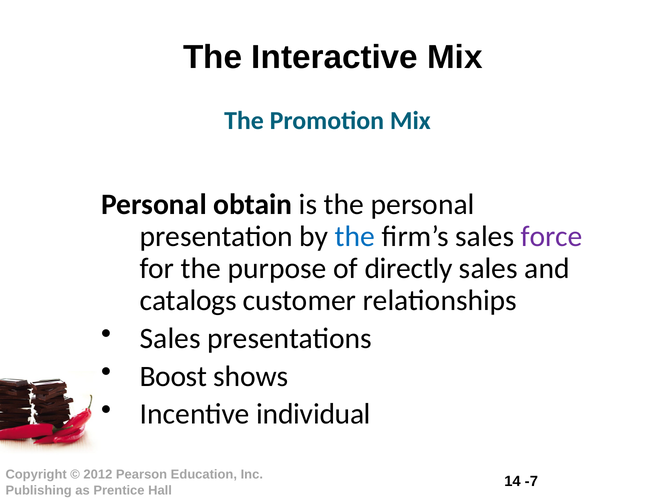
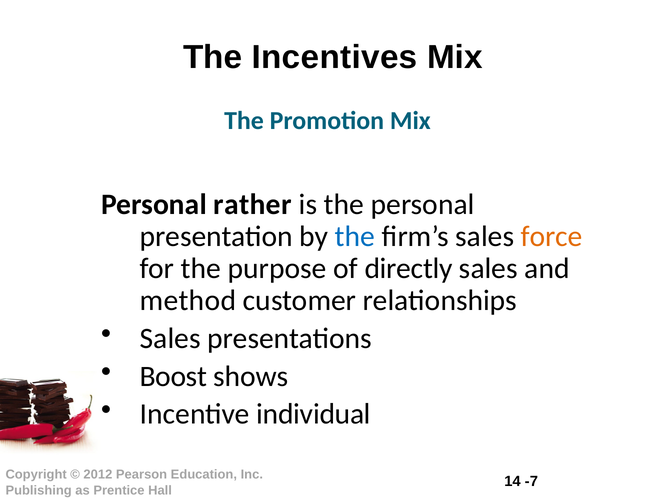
Interactive: Interactive -> Incentives (334, 57)
obtain: obtain -> rather (252, 205)
force colour: purple -> orange (552, 237)
catalogs: catalogs -> method (188, 301)
